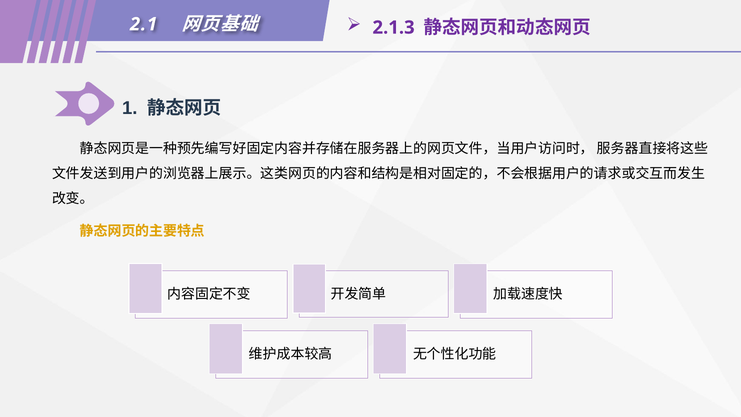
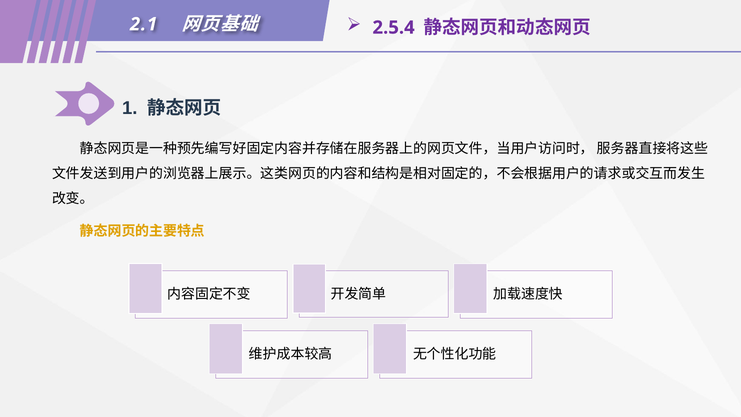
2.1.3: 2.1.3 -> 2.5.4 (394, 28)
